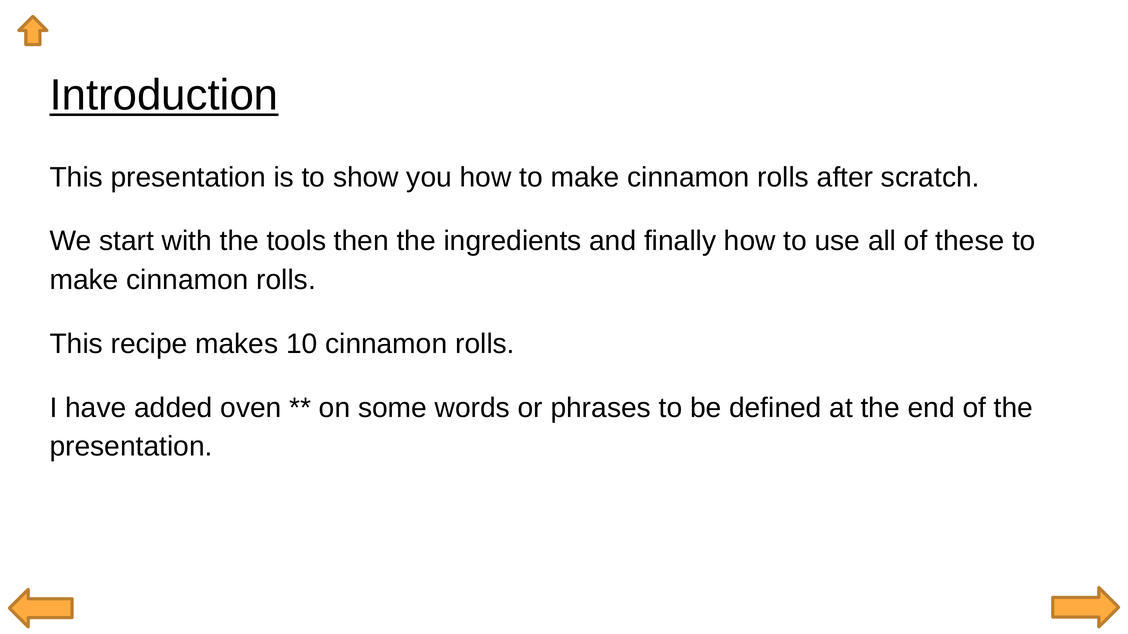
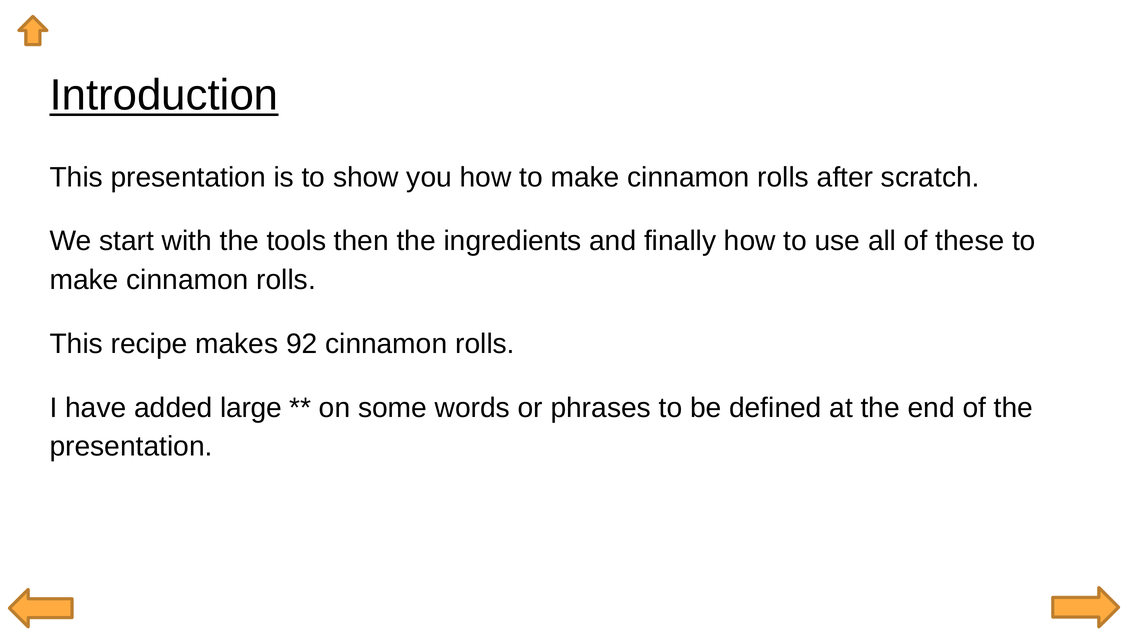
10: 10 -> 92 (302, 344)
oven: oven -> large (251, 408)
